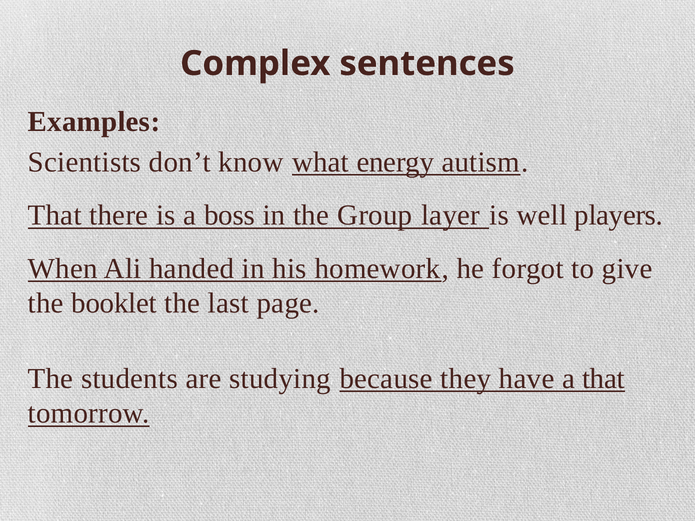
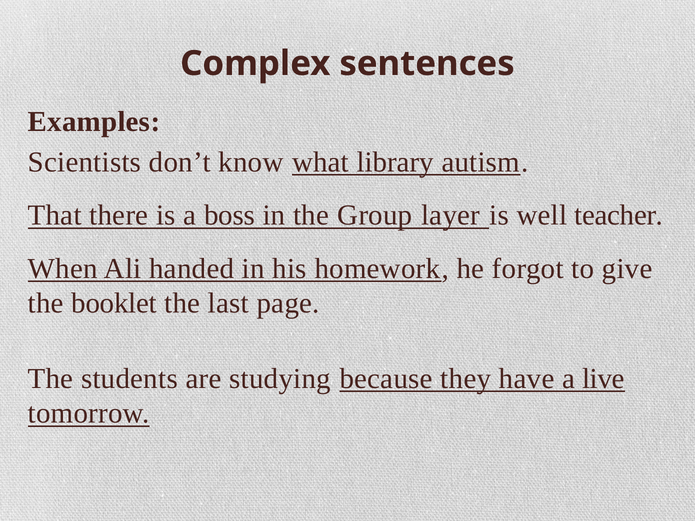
energy: energy -> library (395, 162)
players: players -> teacher (619, 215)
a that: that -> live (603, 379)
